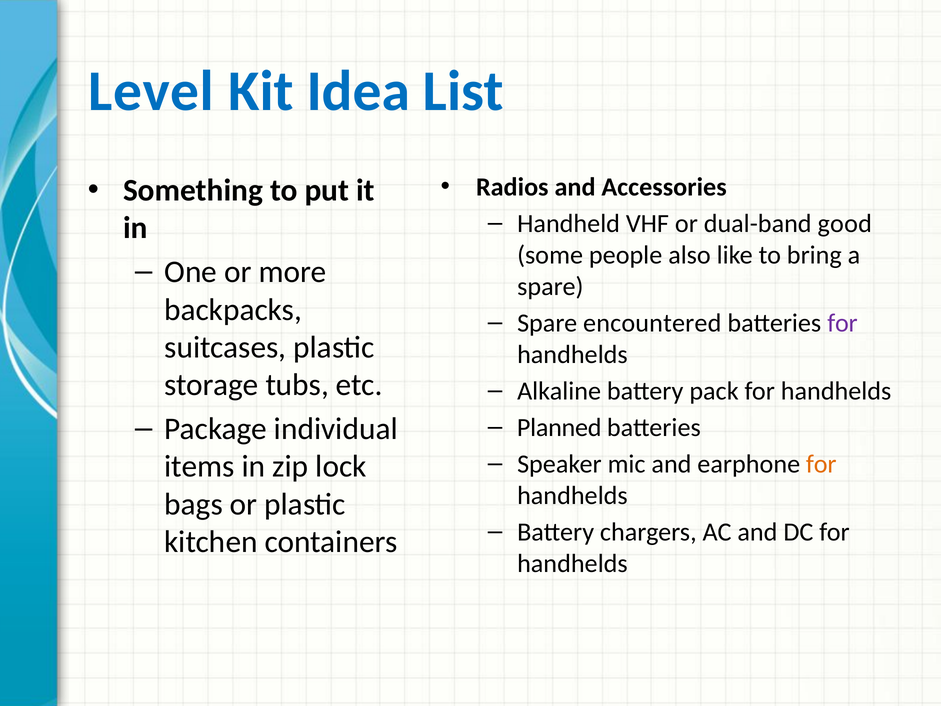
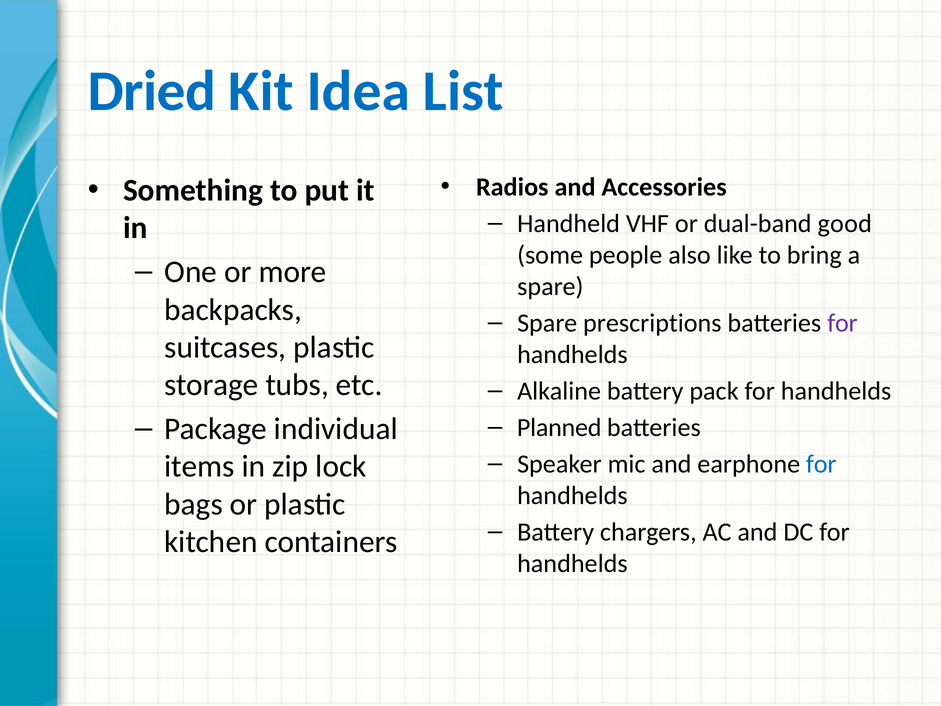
Level: Level -> Dried (152, 91)
encountered: encountered -> prescriptions (652, 323)
for colour: orange -> blue (821, 464)
